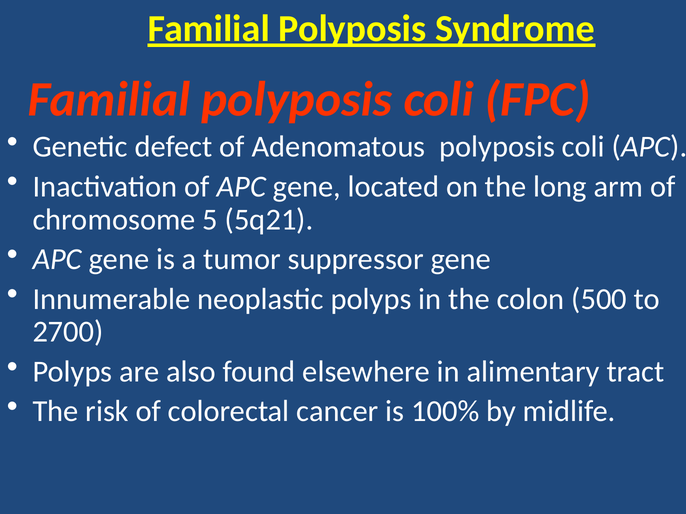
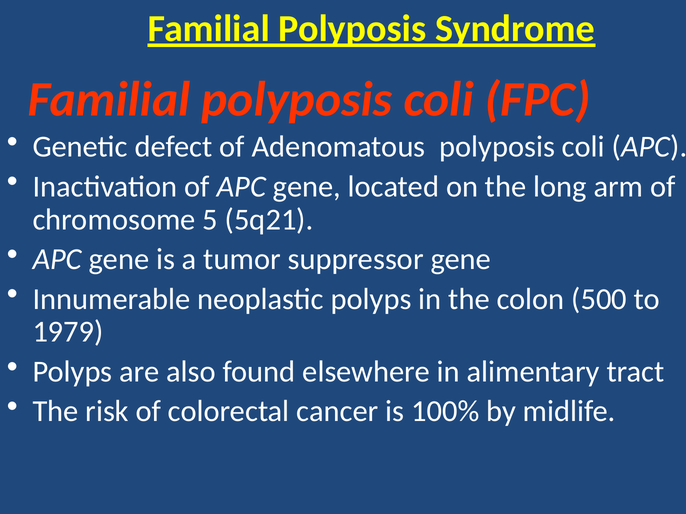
2700: 2700 -> 1979 (68, 332)
